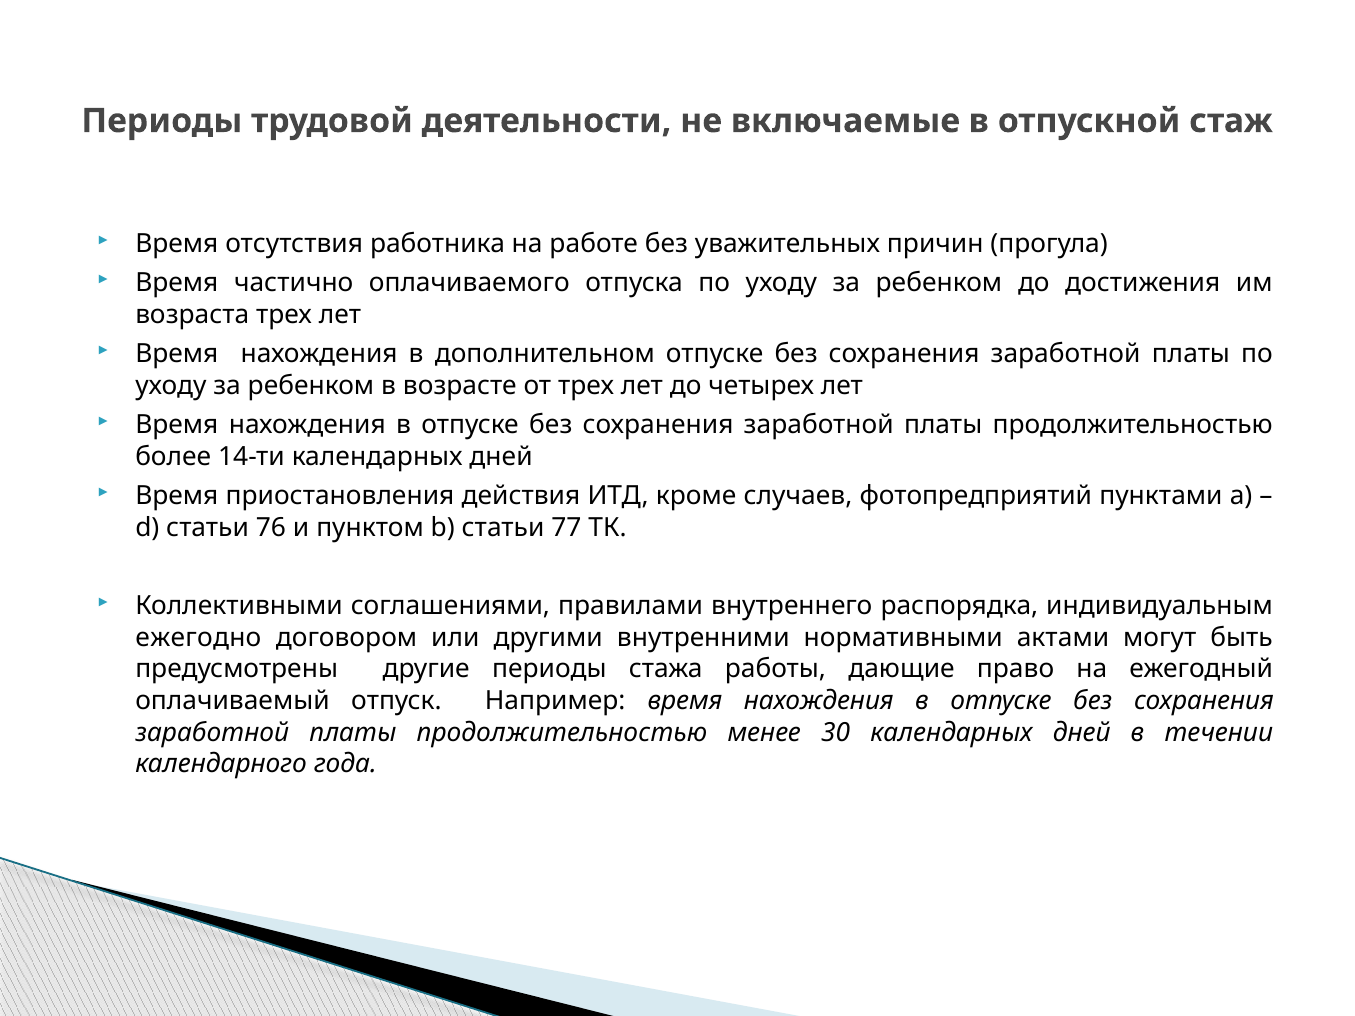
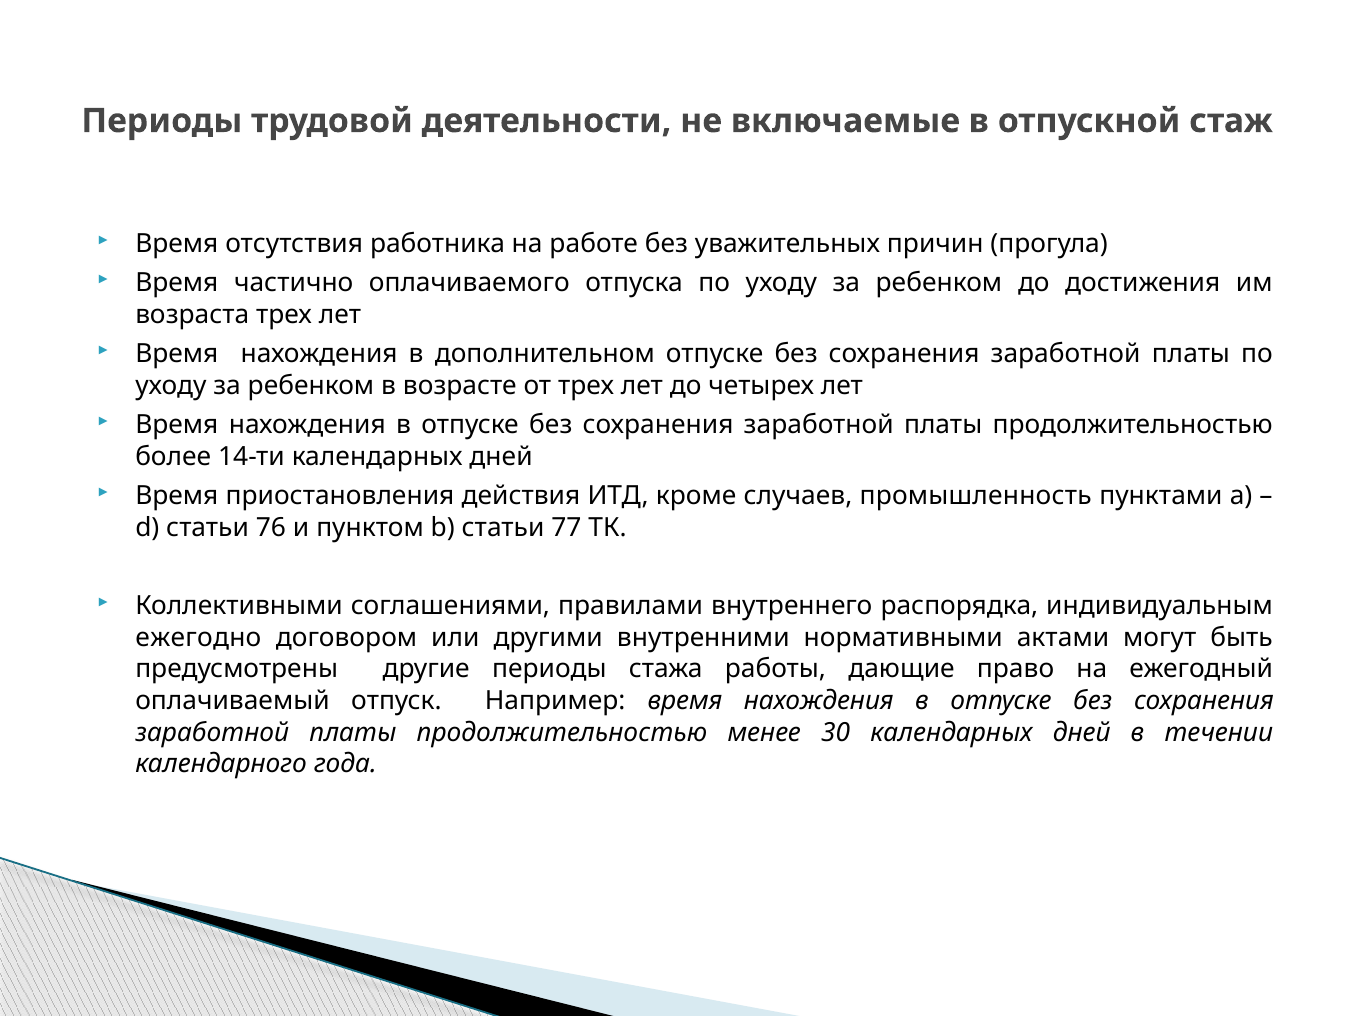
фотопредприятий: фотопредприятий -> промышленность (976, 496)
